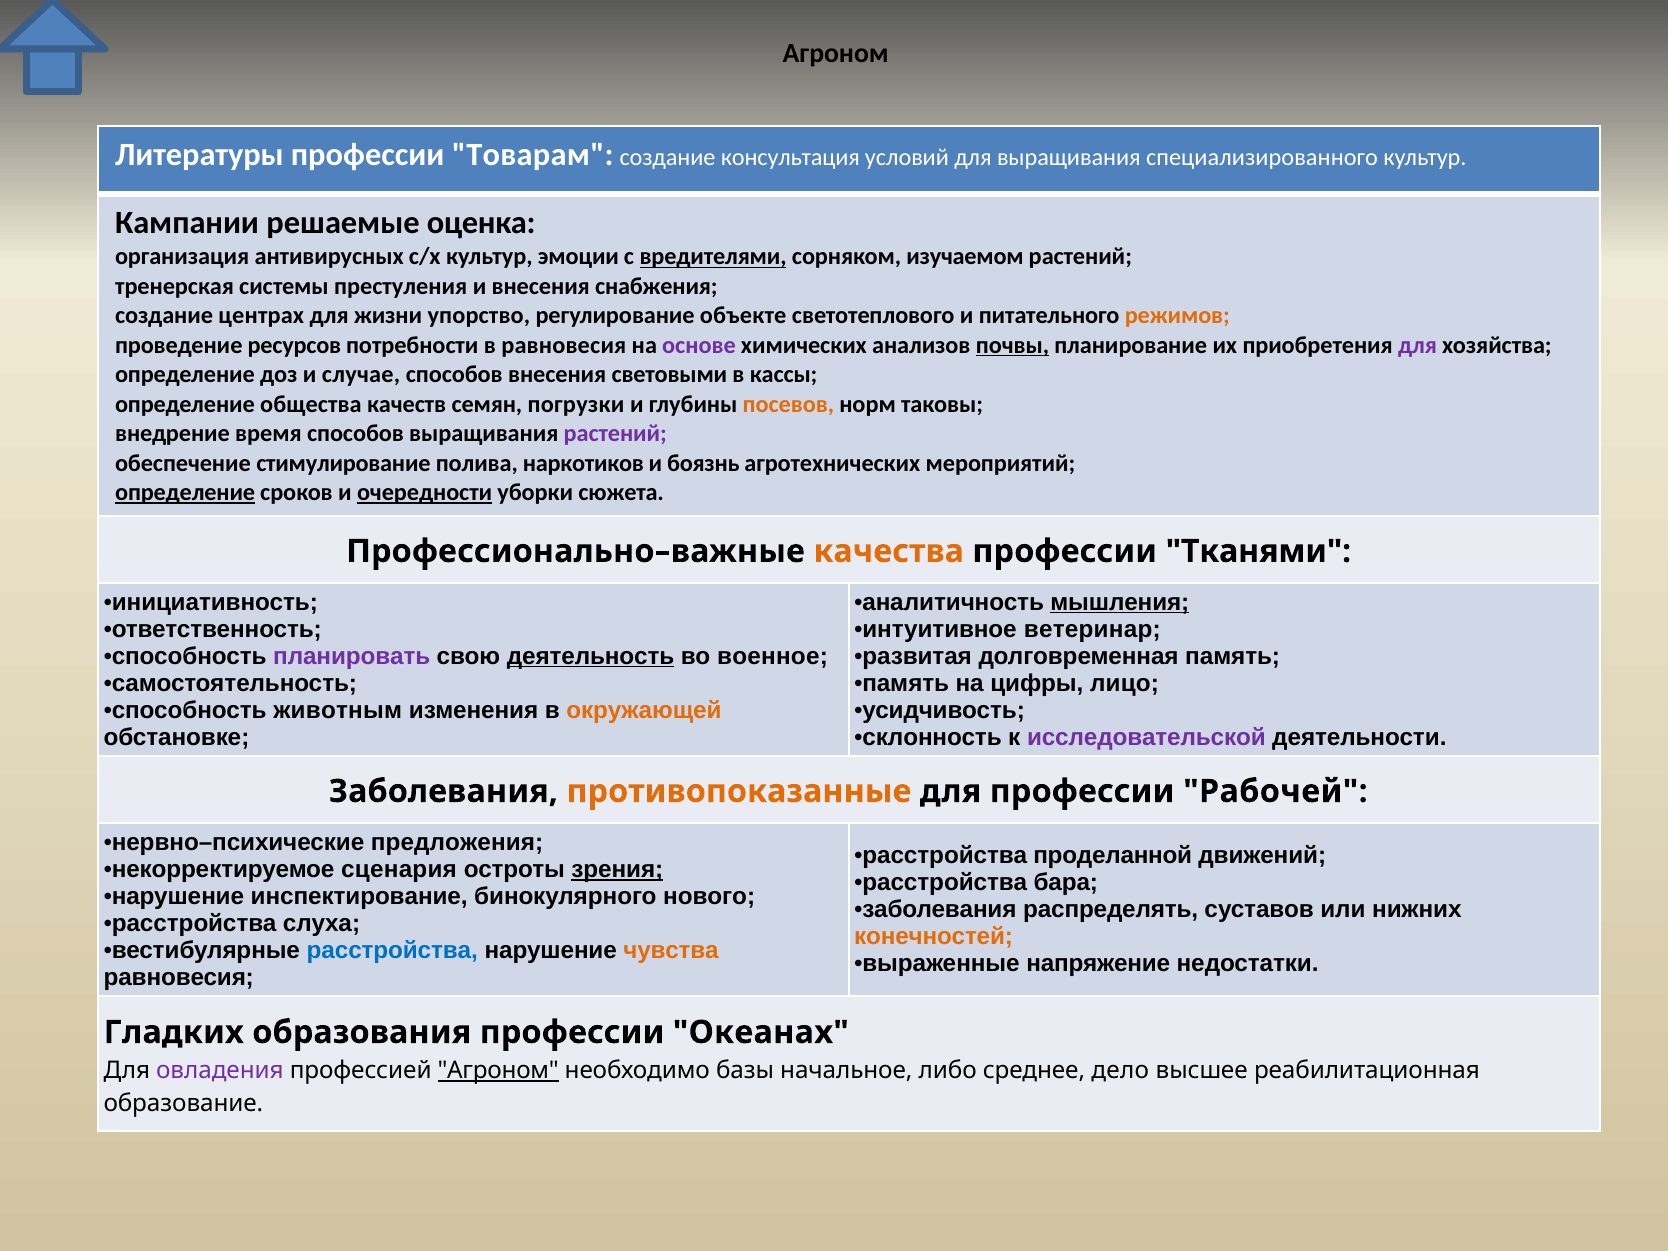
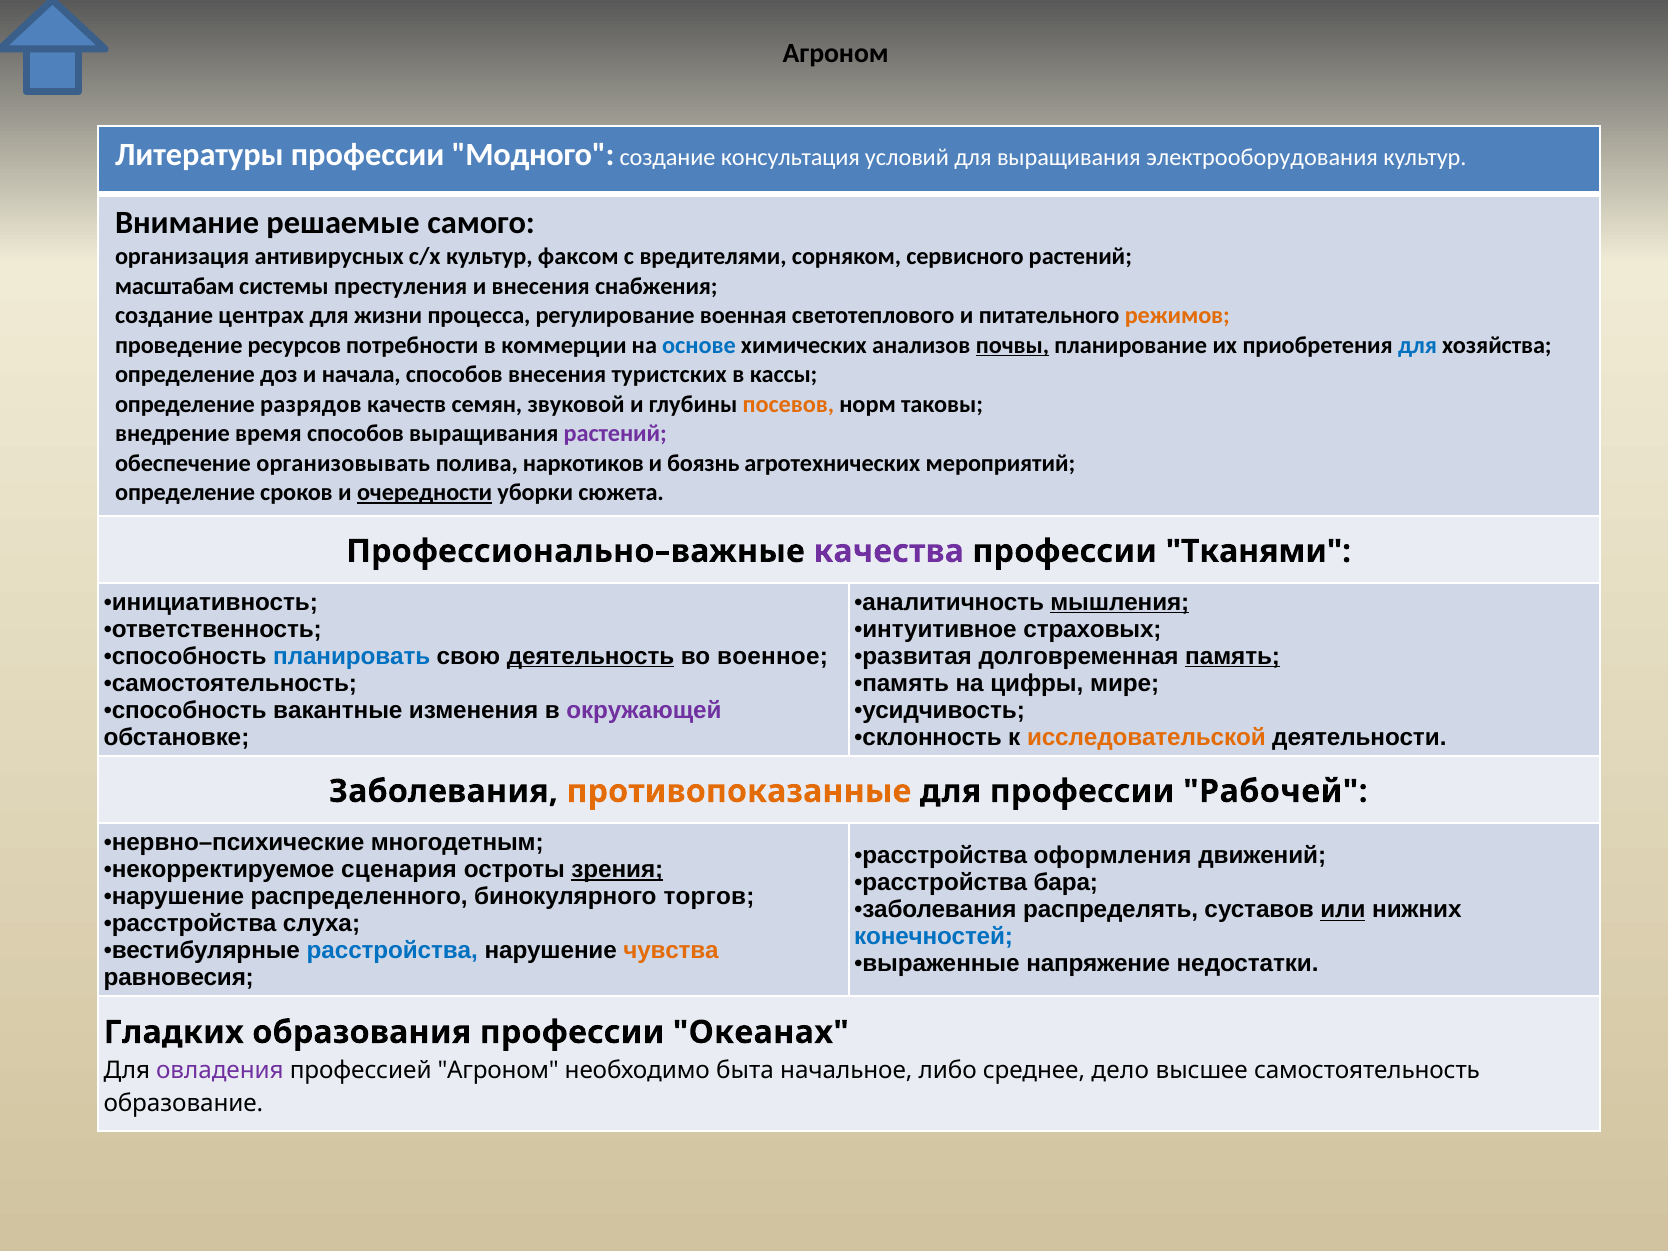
Товарам: Товарам -> Модного (533, 155)
специализированного: специализированного -> электрооборудования (1262, 158)
Кампании: Кампании -> Внимание (187, 222)
оценка: оценка -> самого (481, 222)
эмоции: эмоции -> факсом (578, 257)
вредителями underline: present -> none (713, 257)
изучаемом: изучаемом -> сервисного (965, 257)
тренерская: тренерская -> масштабам (175, 286)
упорство: упорство -> процесса (479, 316)
объекте: объекте -> военная (743, 316)
в равновесия: равновесия -> коммерции (564, 345)
основе colour: purple -> blue (699, 345)
для colour: purple -> blue (1418, 345)
случае: случае -> начала (361, 375)
световыми: световыми -> туристских (669, 375)
общества: общества -> разрядов (311, 404)
погрузки: погрузки -> звуковой (576, 404)
стимулирование: стимулирование -> организовывать (343, 463)
определение underline: present -> none (185, 493)
качества colour: orange -> purple (889, 551)
ветеринар: ветеринар -> страховых (1092, 629)
планировать colour: purple -> blue (352, 656)
память underline: none -> present (1233, 656)
лицо: лицо -> мире (1125, 683)
животным: животным -> вакантные (338, 710)
окружающей colour: orange -> purple (644, 710)
исследовательской colour: purple -> orange (1146, 737)
предложения: предложения -> многодетным (457, 842)
проделанной: проделанной -> оформления (1113, 856)
инспектирование: инспектирование -> распределенного (359, 896)
нового: нового -> торгов (709, 896)
или underline: none -> present (1343, 910)
конечностей colour: orange -> blue (934, 937)
Агроном underline: present -> none (498, 1070)
базы: базы -> быта (745, 1070)
высшее реабилитационная: реабилитационная -> самостоятельность (1367, 1070)
